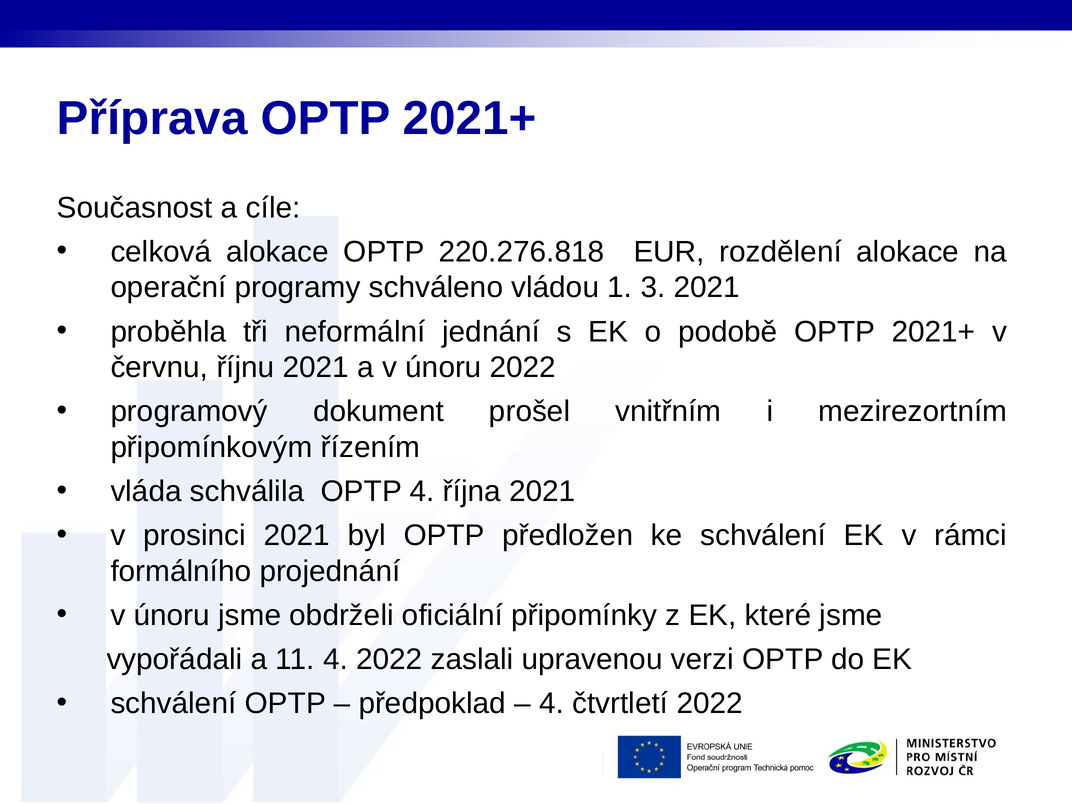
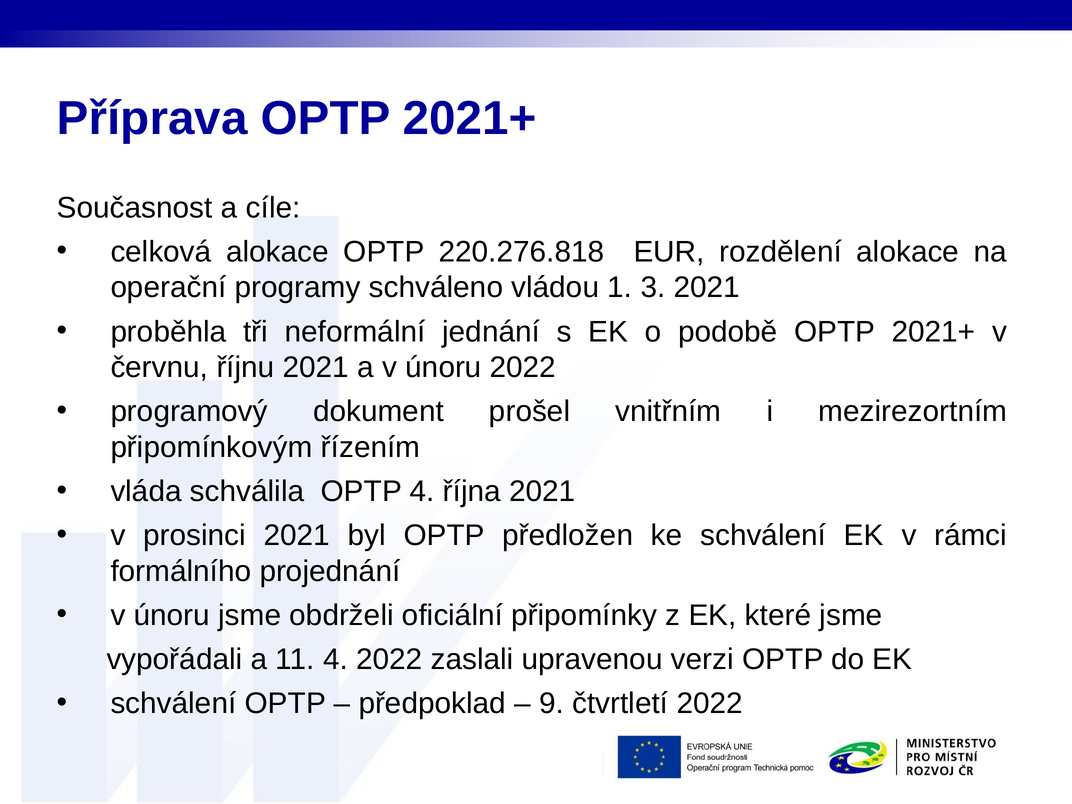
4: 4 -> 9 (551, 704)
